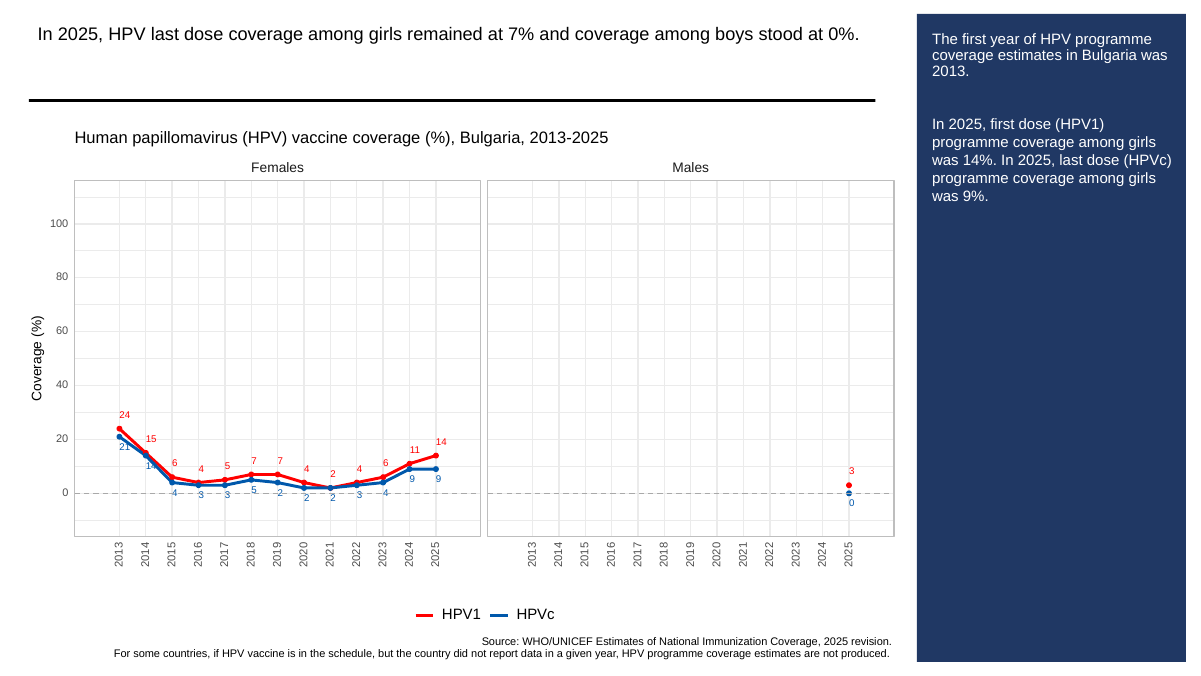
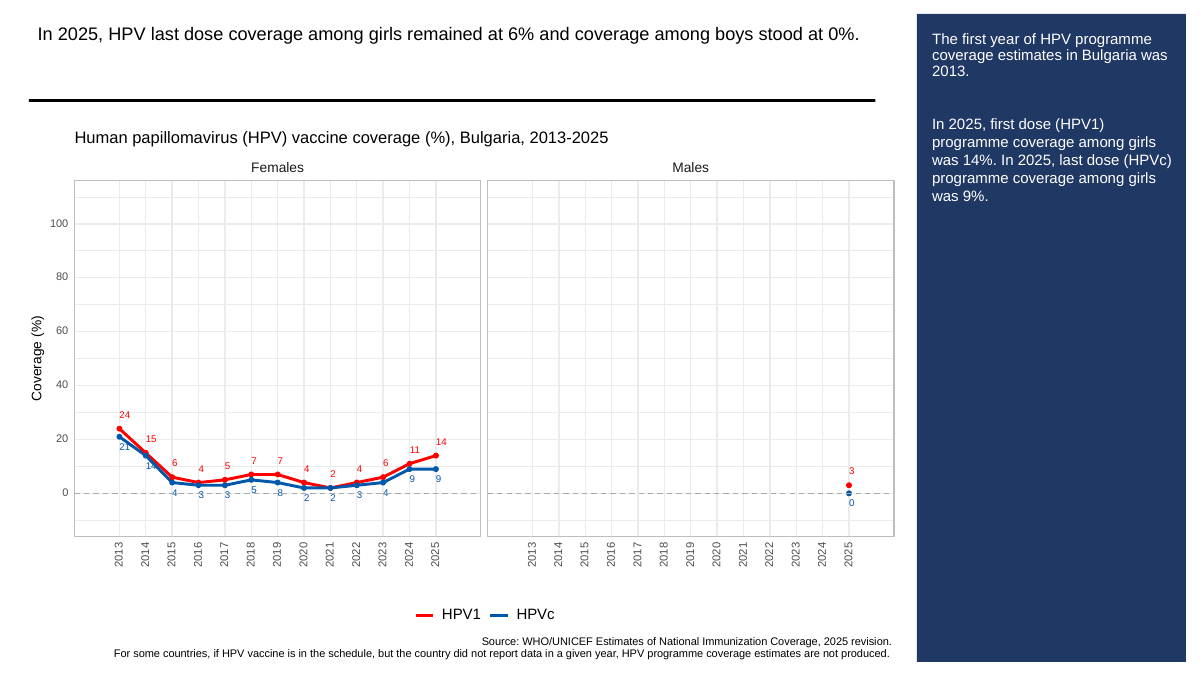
7%: 7% -> 6% (521, 35)
2: 2 -> 8 (280, 492)
